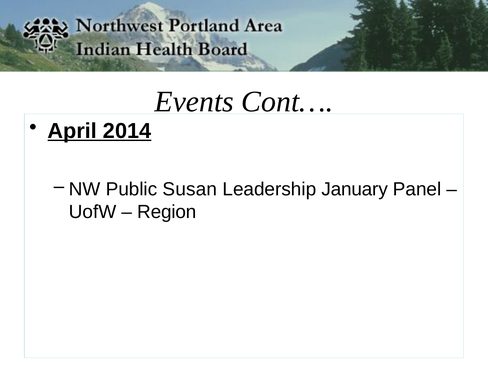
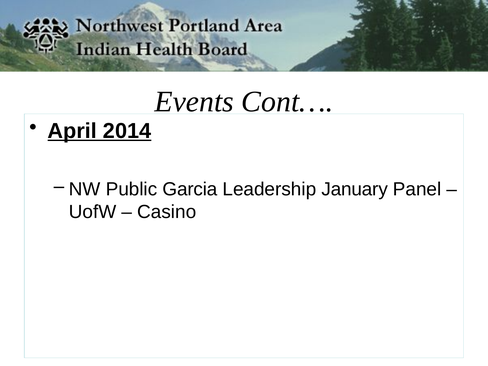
Susan: Susan -> Garcia (190, 189)
Region: Region -> Casino (167, 212)
